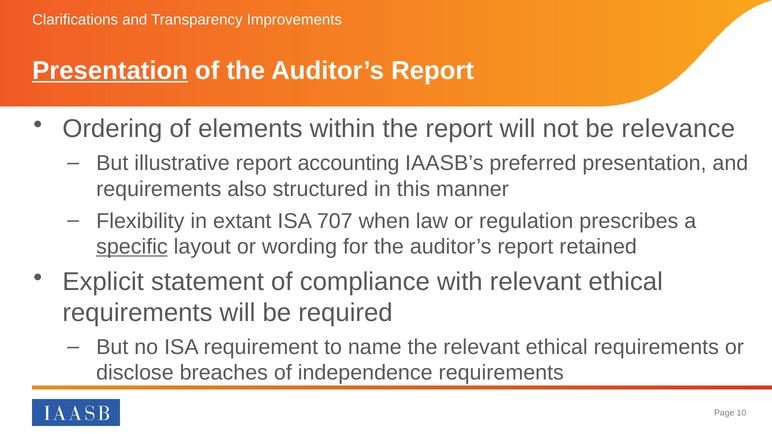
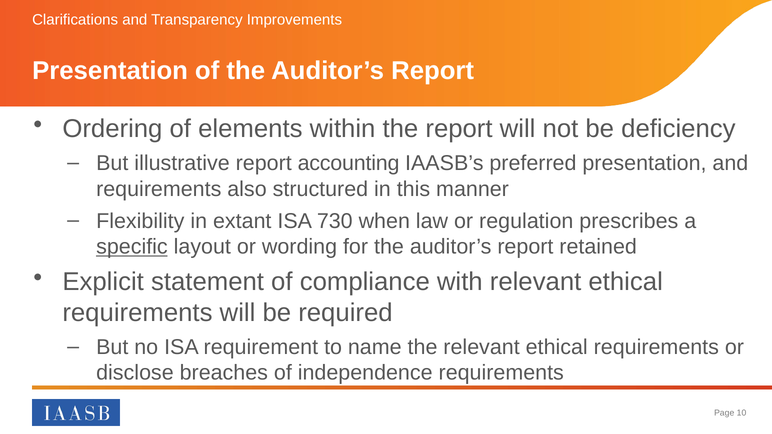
Presentation underline: present -> none (110, 71)
relevance: relevance -> deficiency (678, 129)
707: 707 -> 730 (335, 221)
